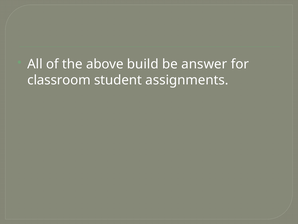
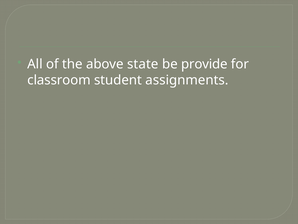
build: build -> state (143, 64)
answer: answer -> provide (204, 64)
